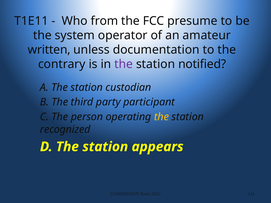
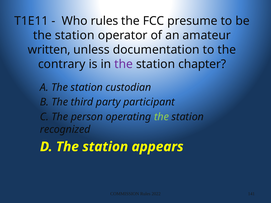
Who from: from -> rules (104, 21)
system: system -> station (75, 35)
notified: notified -> chapter (202, 64)
the colour: yellow -> light green (161, 117)
